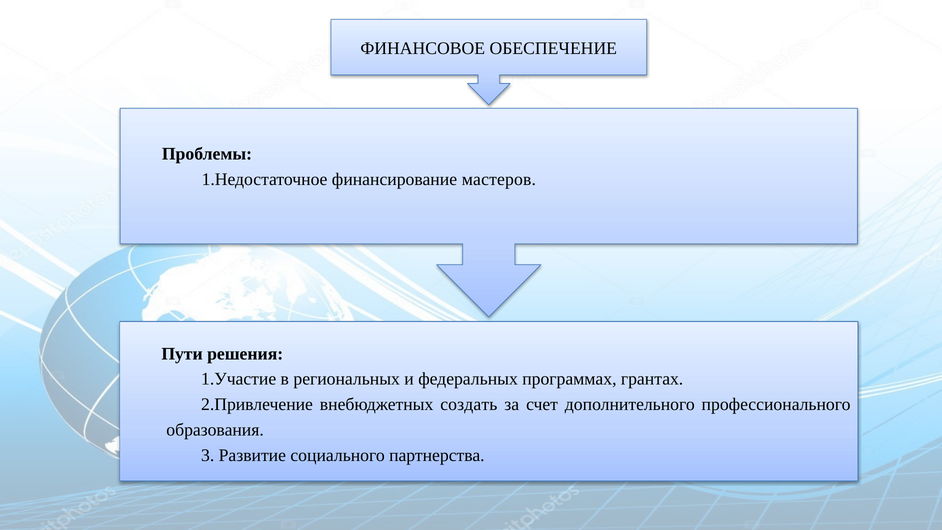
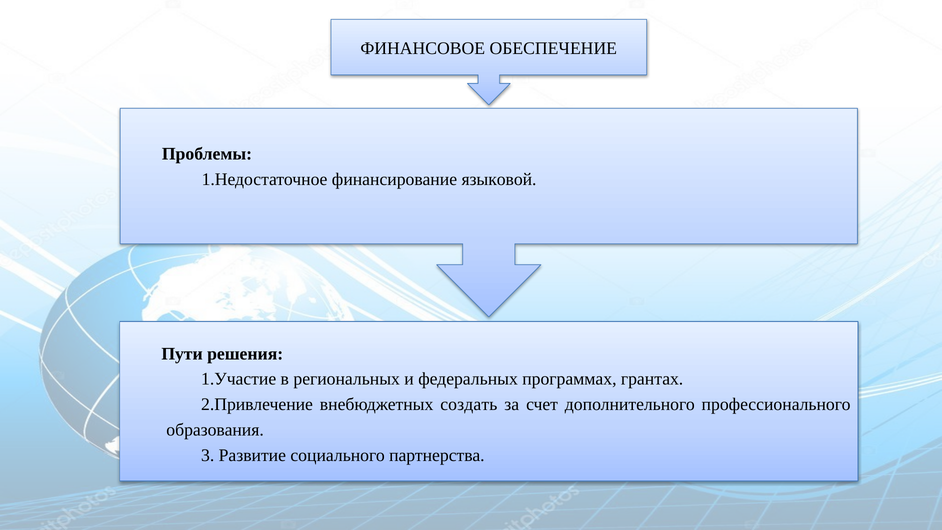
мастеров: мастеров -> языковой (499, 179)
